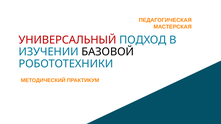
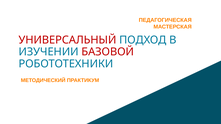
БАЗОВОЙ colour: black -> red (108, 52)
